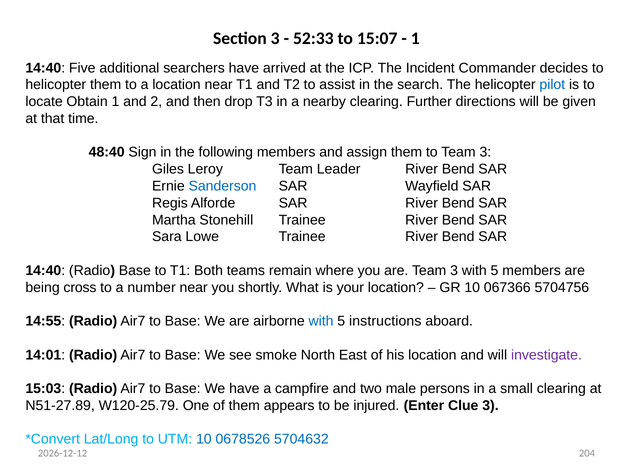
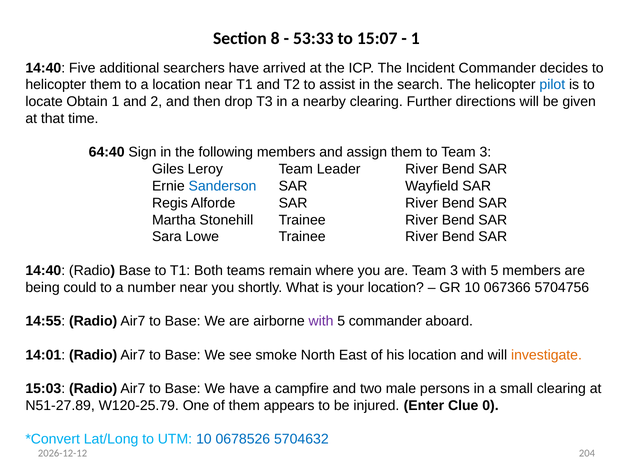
Section 3: 3 -> 8 (275, 38)
52:33: 52:33 -> 53:33 (313, 38)
48:40: 48:40 -> 64:40 (107, 152)
cross: cross -> could (80, 287)
with colour: blue -> purple (321, 321)
5 instructions: instructions -> commander (385, 321)
investigate colour: purple -> orange (546, 355)
Clue 3: 3 -> 0 (490, 405)
